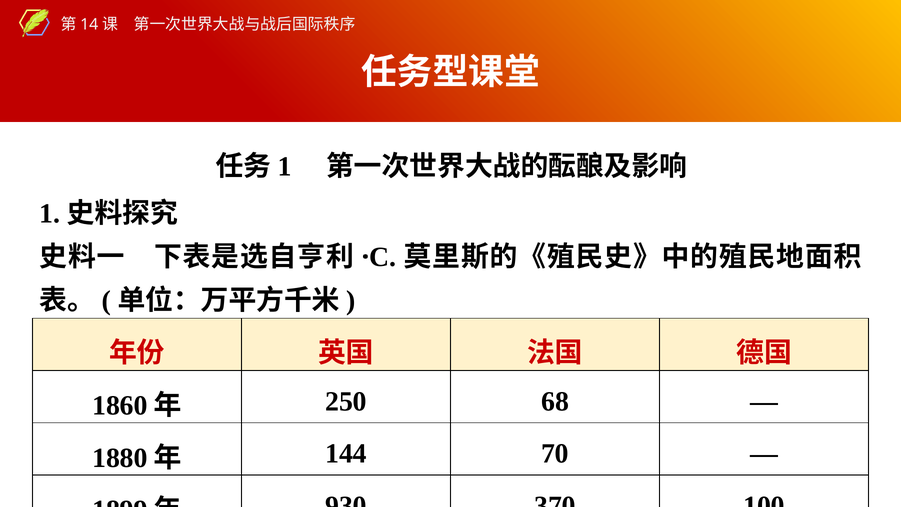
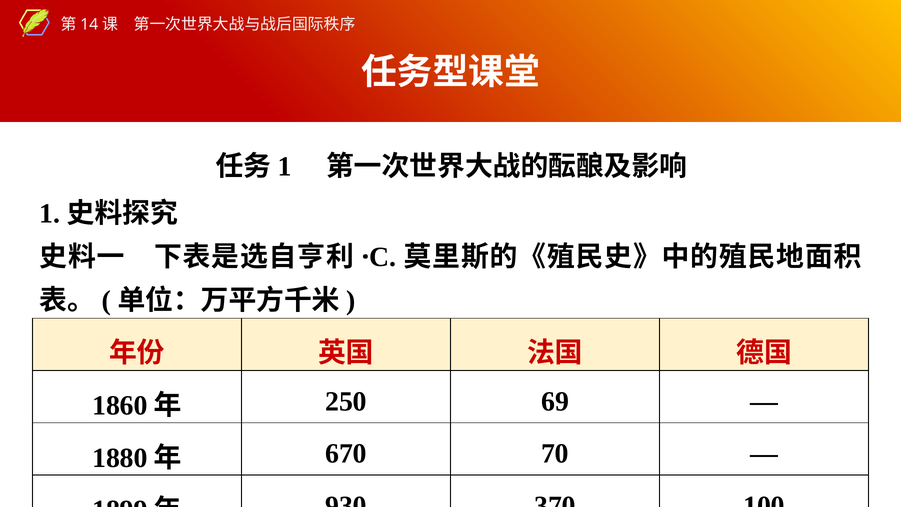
68: 68 -> 69 (555, 401)
144: 144 -> 670 (346, 454)
